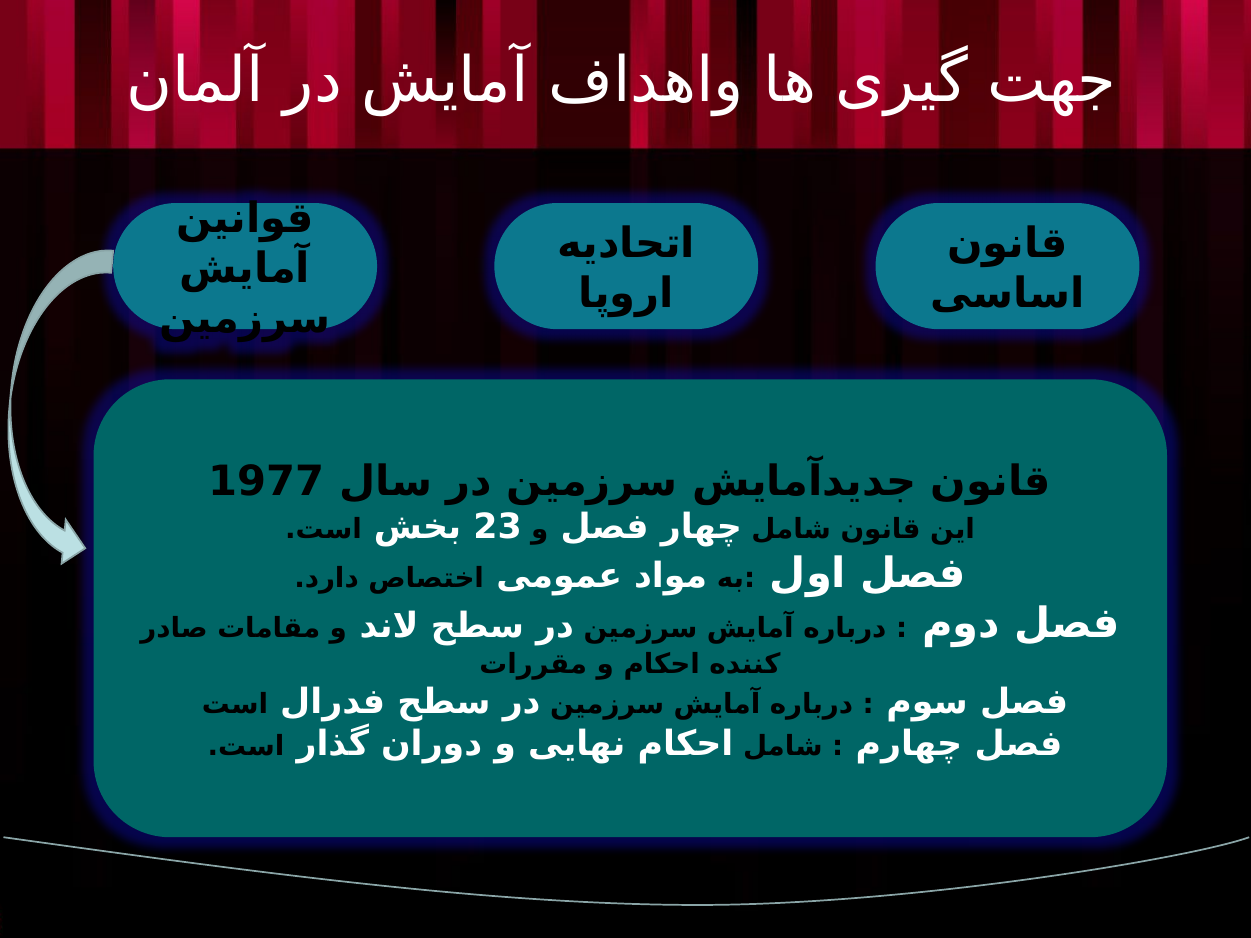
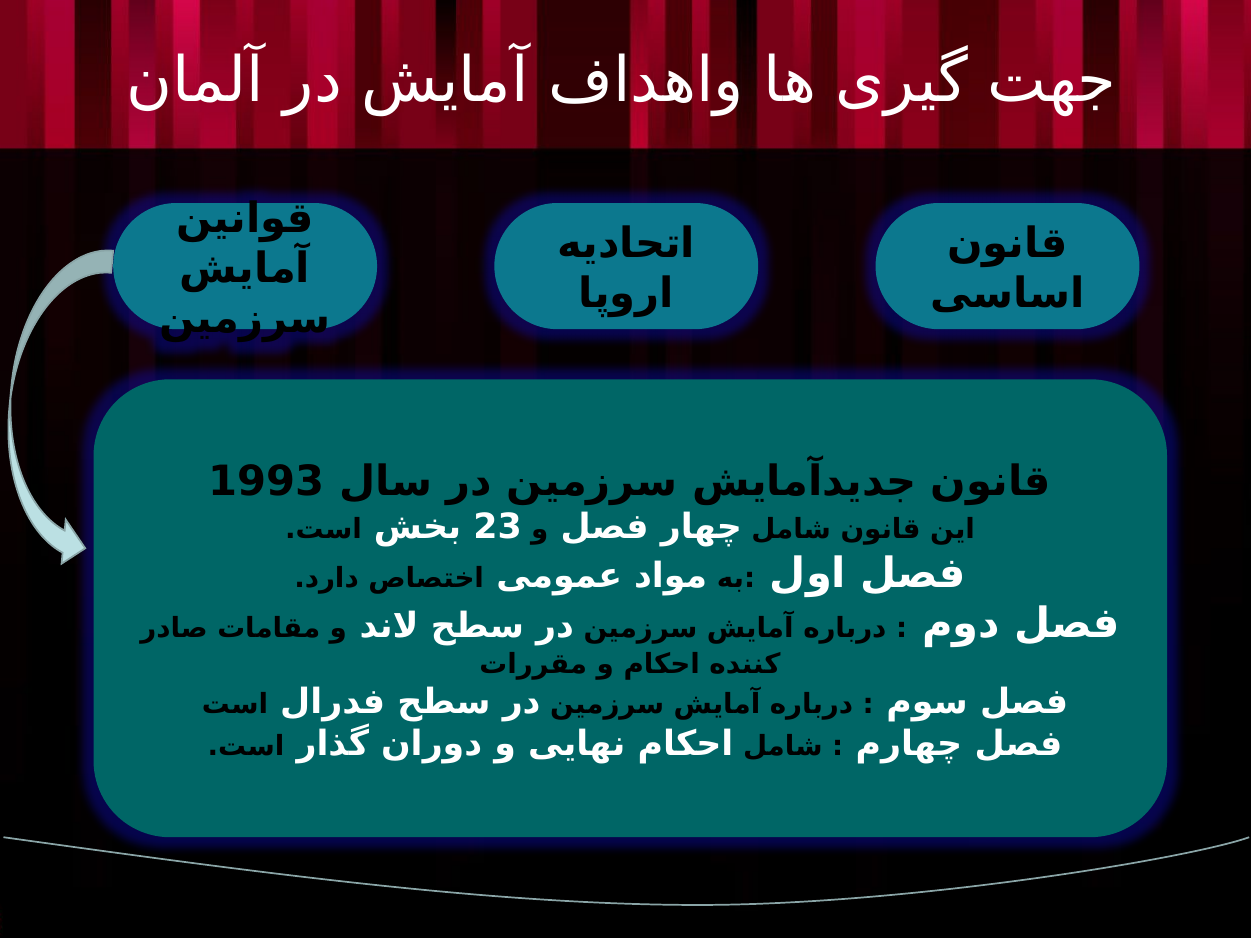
1977: 1977 -> 1993 (267, 482)
